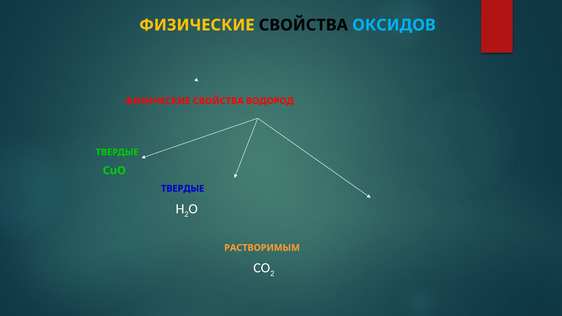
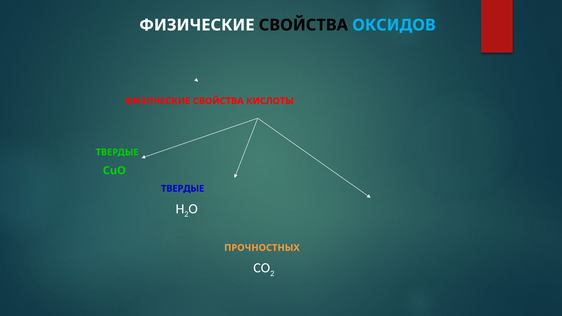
ФИЗИЧЕСКИЕ colour: yellow -> white (197, 25)
ВОДОРОД: ВОДОРОД -> КИСЛОТЫ (270, 101)
РАСТВОРИМЫМ: РАСТВОРИМЫМ -> ПРОЧНОСТНЫХ (262, 248)
